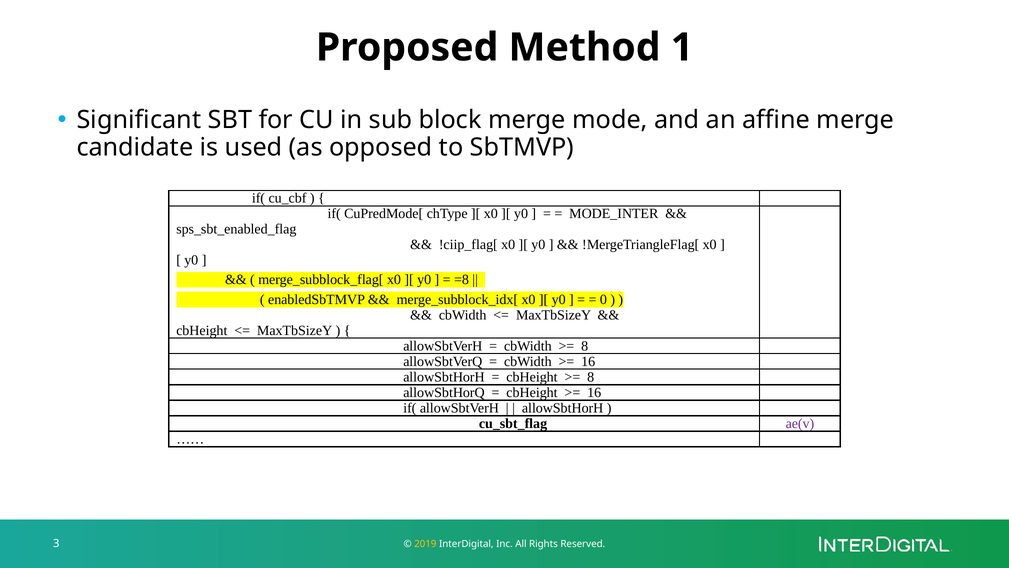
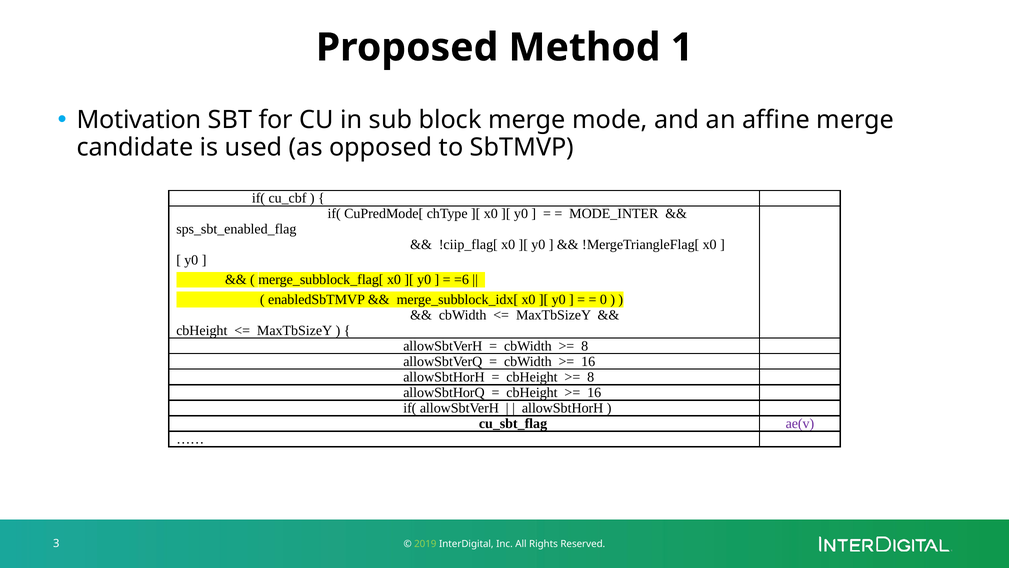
Significant: Significant -> Motivation (139, 120)
=8: =8 -> =6 (462, 280)
2019 colour: yellow -> light green (425, 543)
